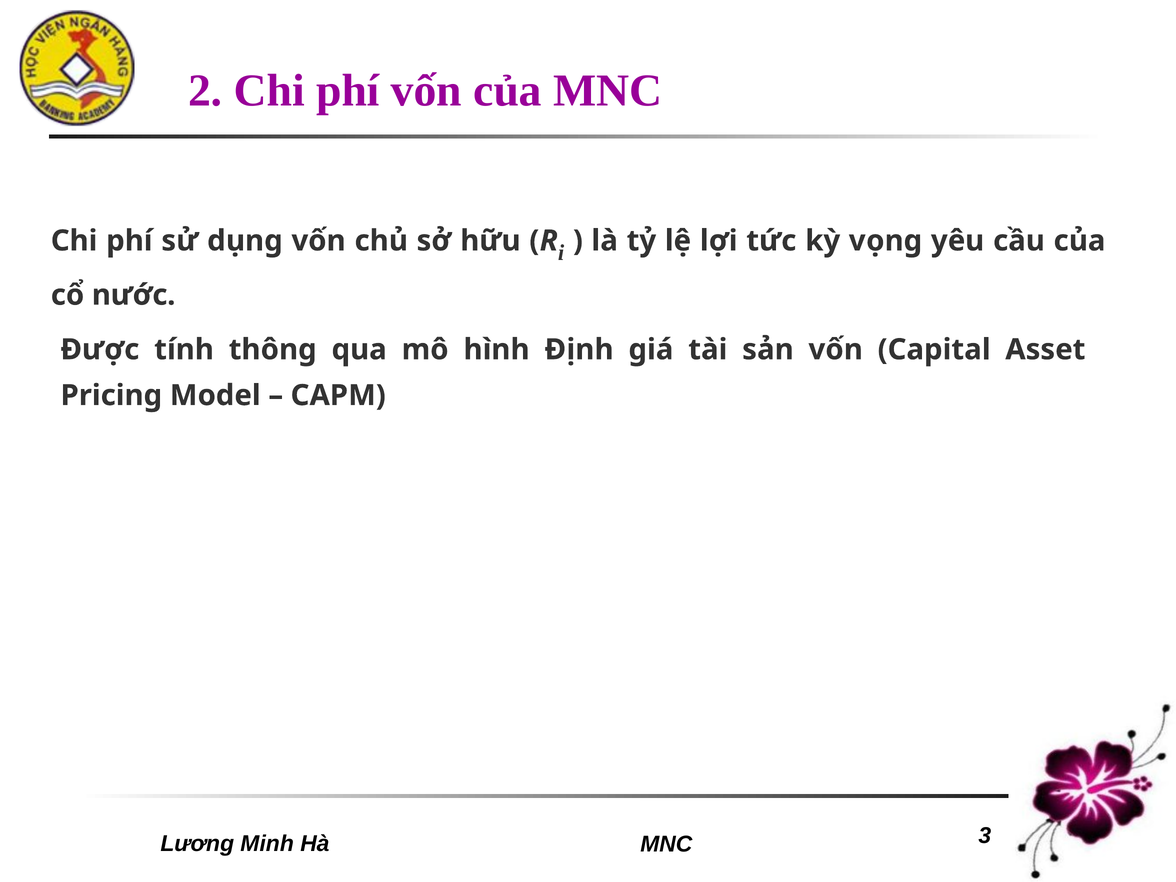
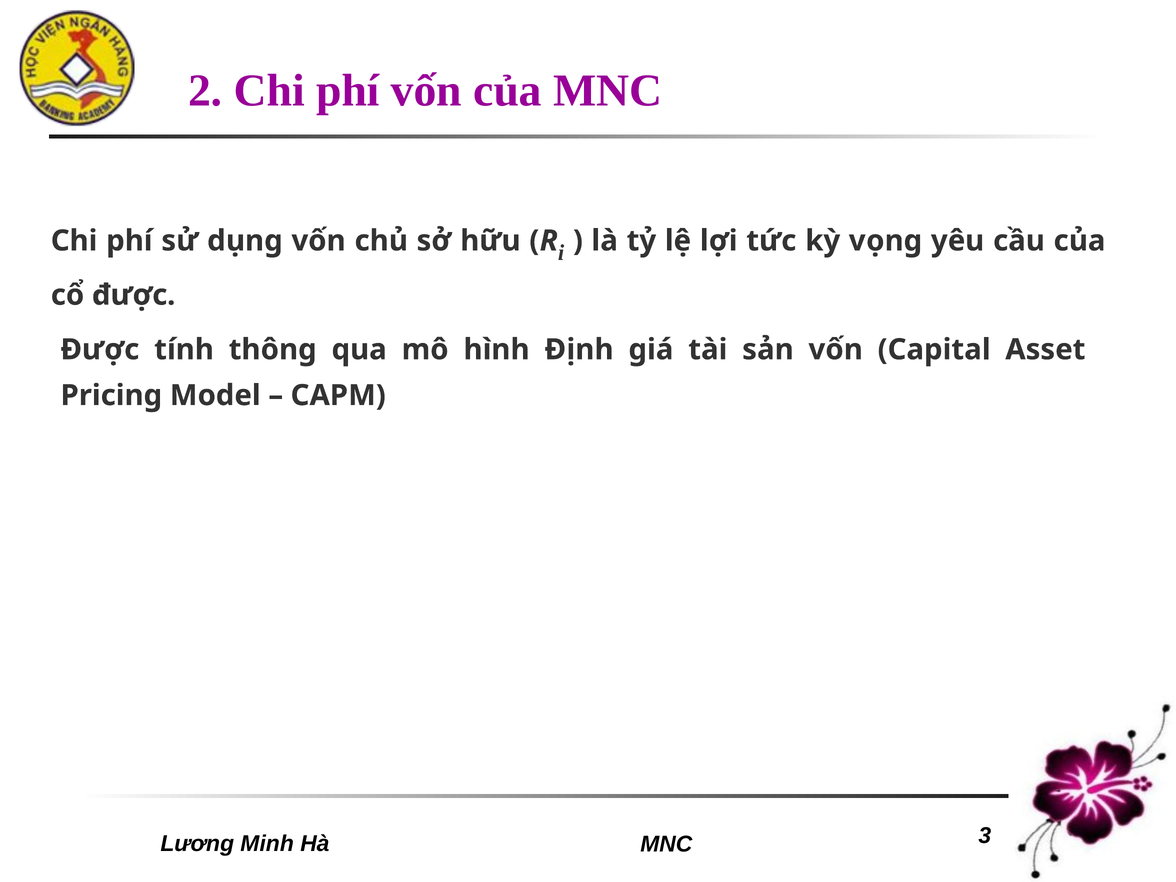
cổ nước: nước -> được (134, 295)
